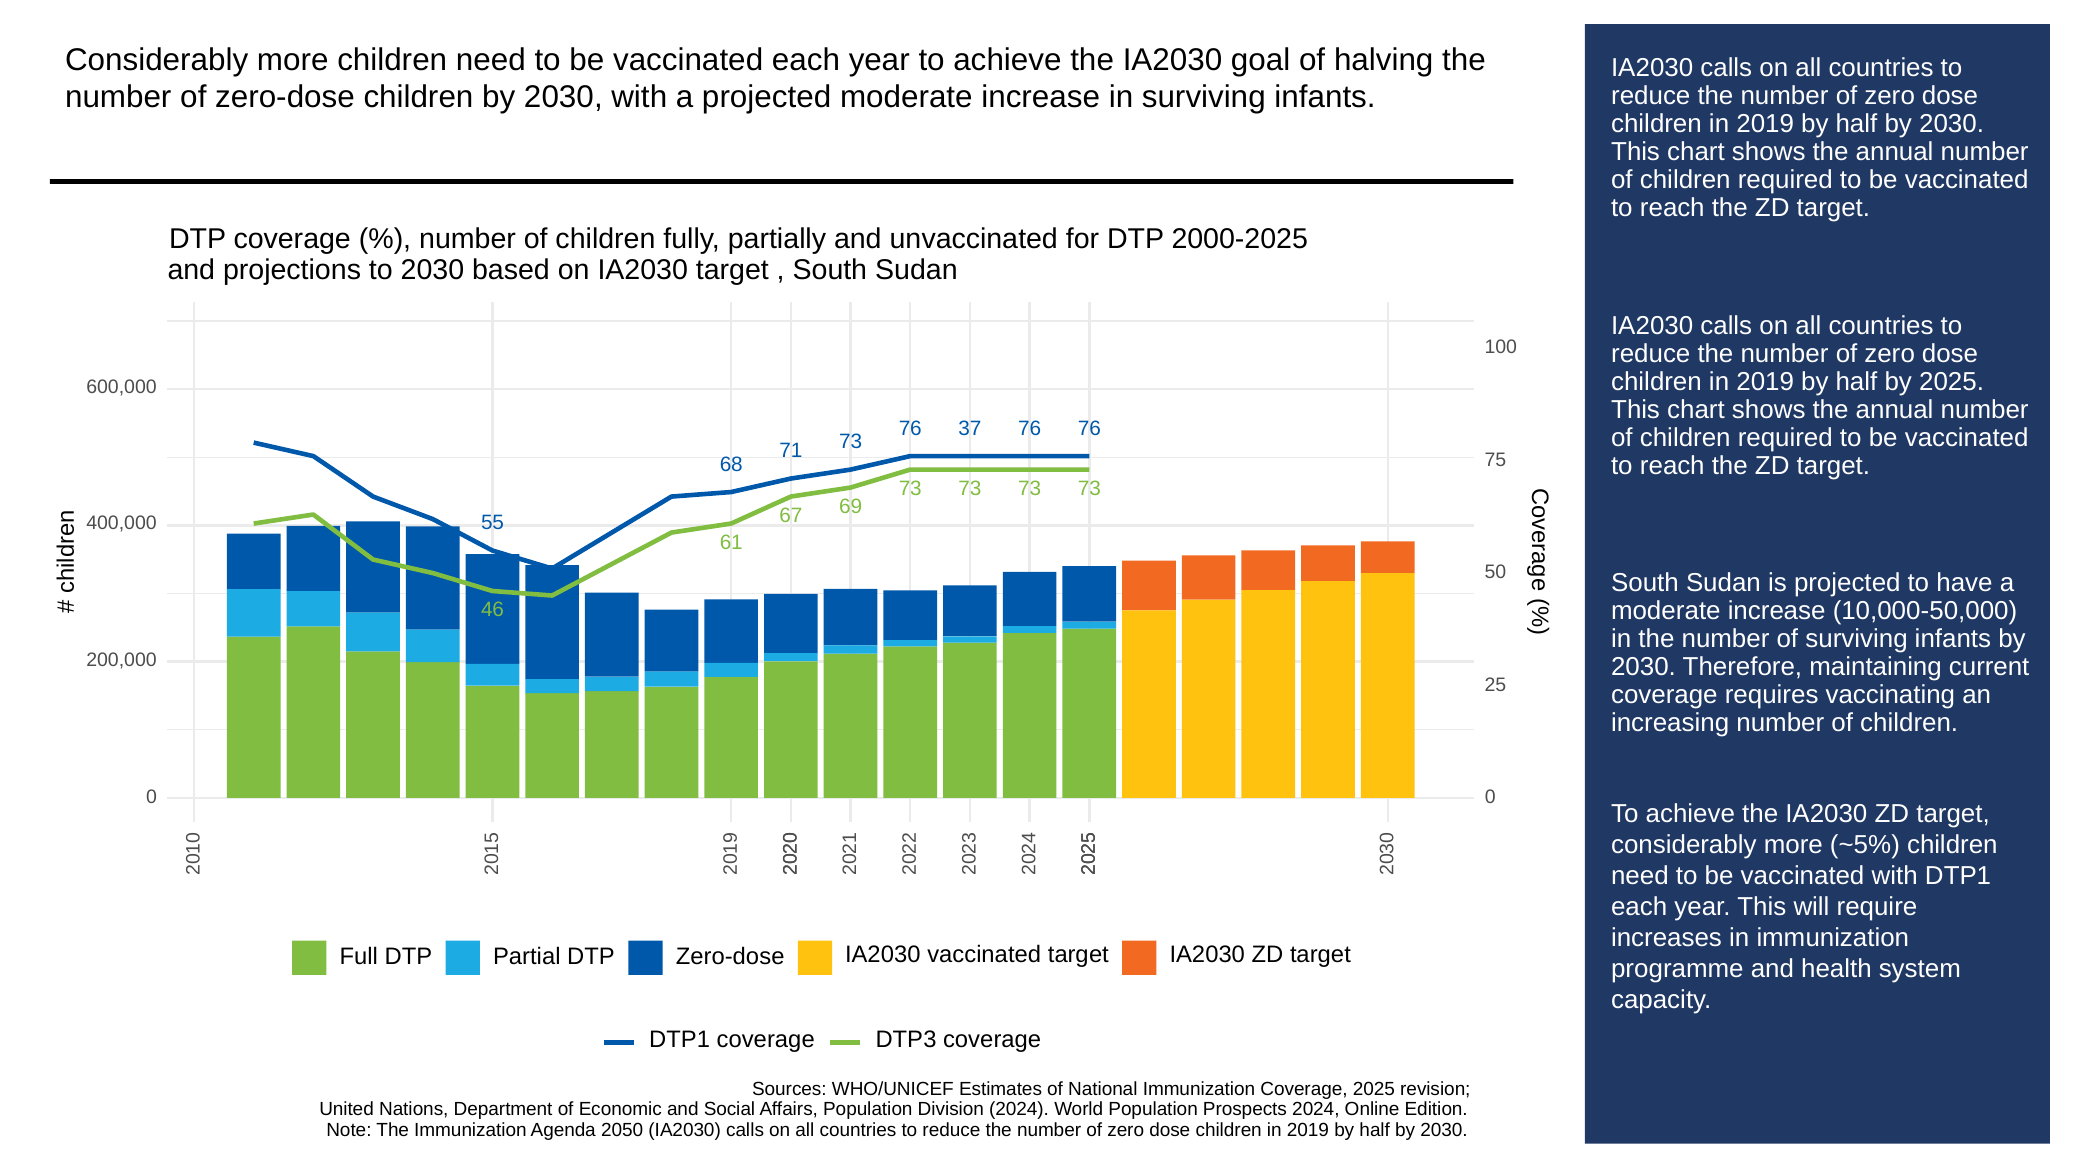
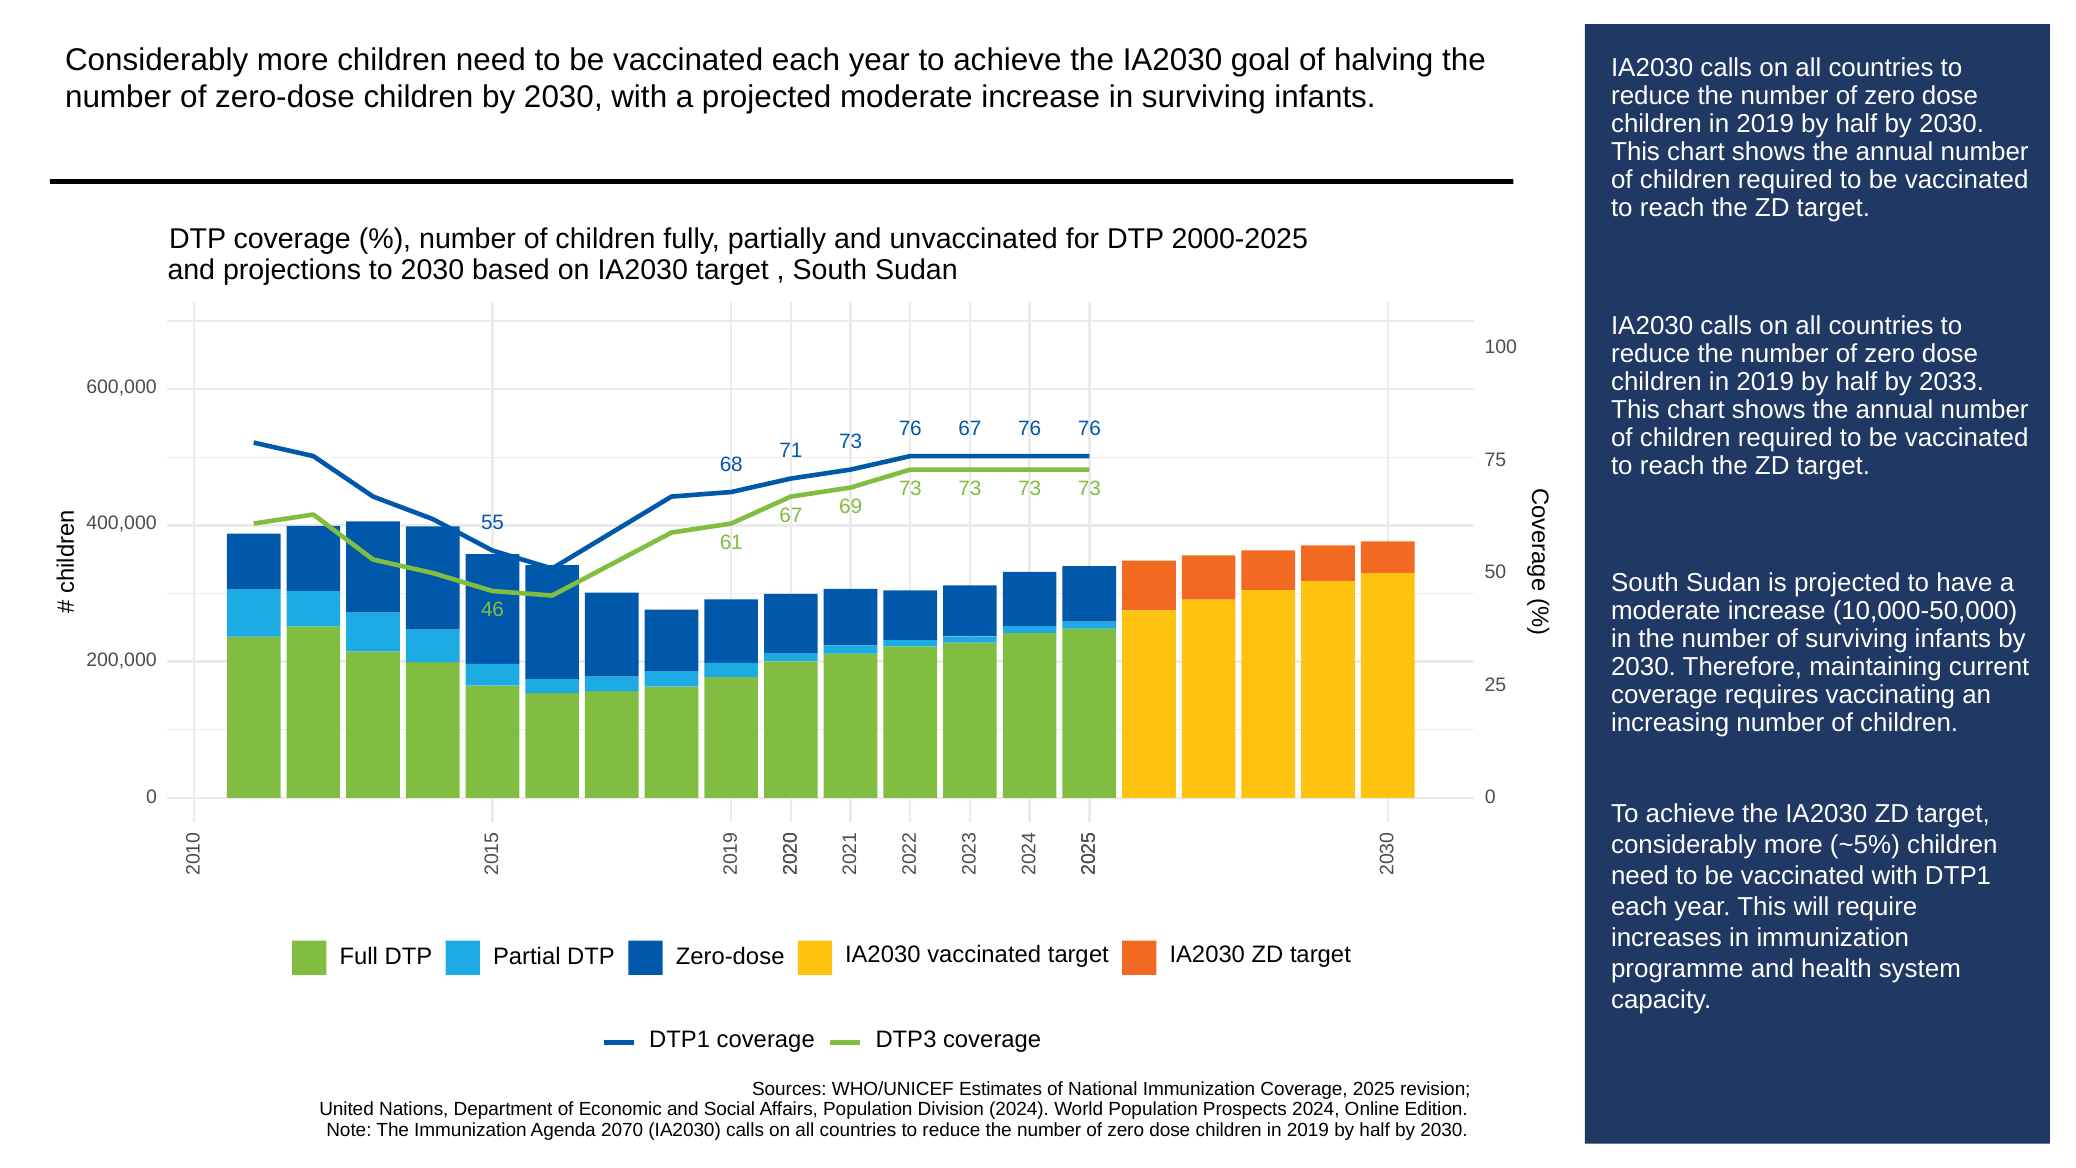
by 2025: 2025 -> 2033 (1952, 382)
76 37: 37 -> 67 (970, 428)
2050: 2050 -> 2070 (622, 1130)
